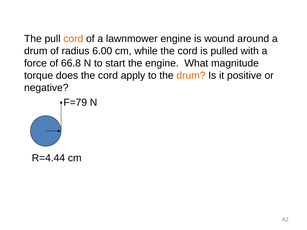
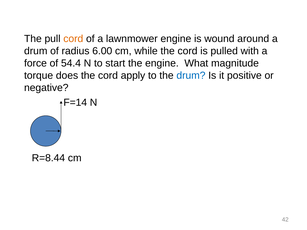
66.8: 66.8 -> 54.4 (71, 63)
drum colour: orange -> blue (191, 76)
F=79: F=79 -> F=14 (75, 103)
R=4.44: R=4.44 -> R=8.44 (48, 158)
